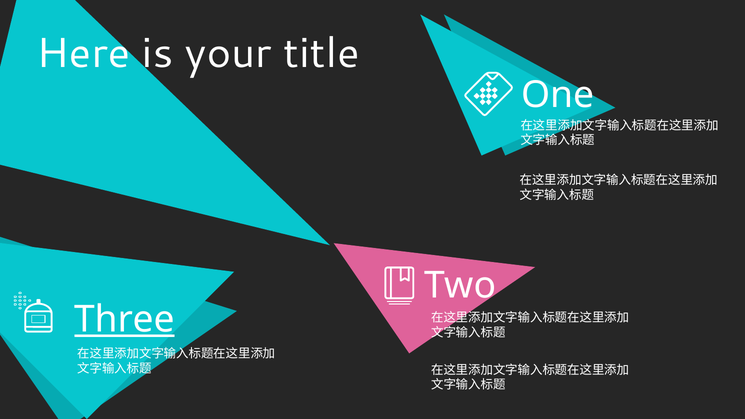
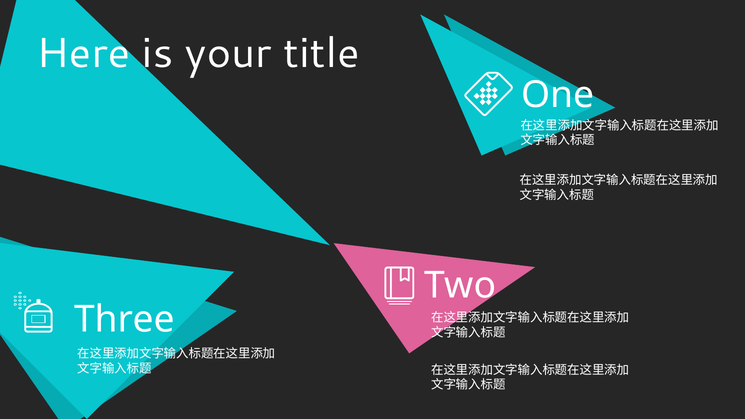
Three underline: present -> none (125, 320)
